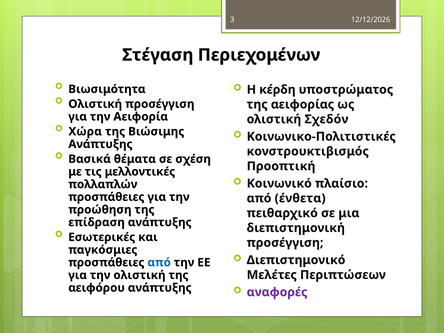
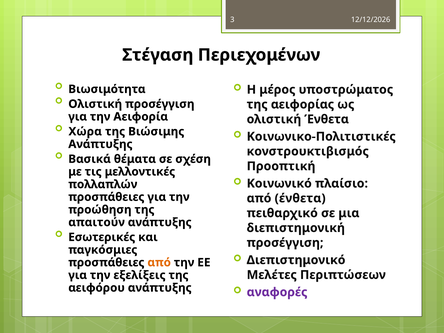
κέρδη: κέρδη -> μέρος (277, 90)
ολιστική Σχεδόν: Σχεδόν -> Ένθετα (327, 119)
επίδραση: επίδραση -> απαιτούν (97, 222)
από colour: blue -> orange (159, 262)
την ολιστική: ολιστική -> εξελίξεις (139, 275)
